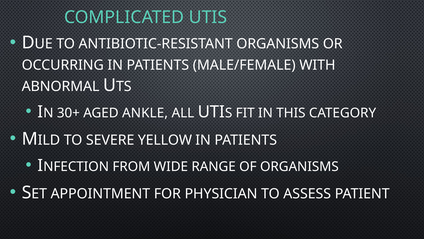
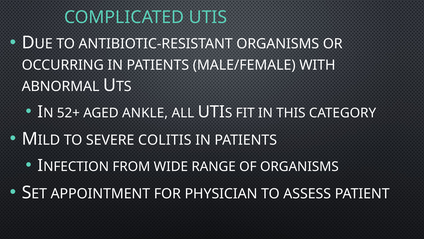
30+: 30+ -> 52+ (68, 113)
YELLOW: YELLOW -> COLITIS (165, 140)
